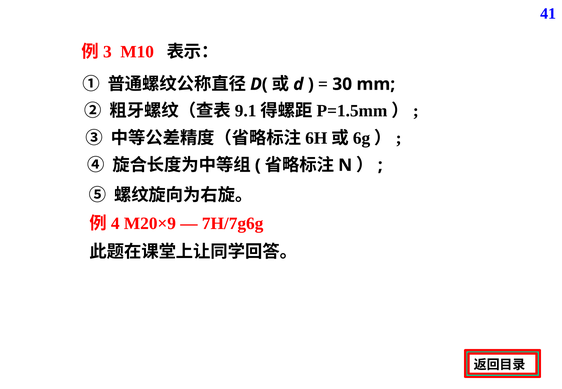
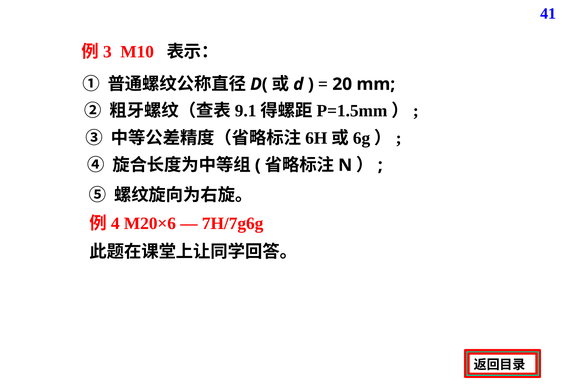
30: 30 -> 20 (342, 84)
M20×9: M20×9 -> M20×6 (150, 223)
